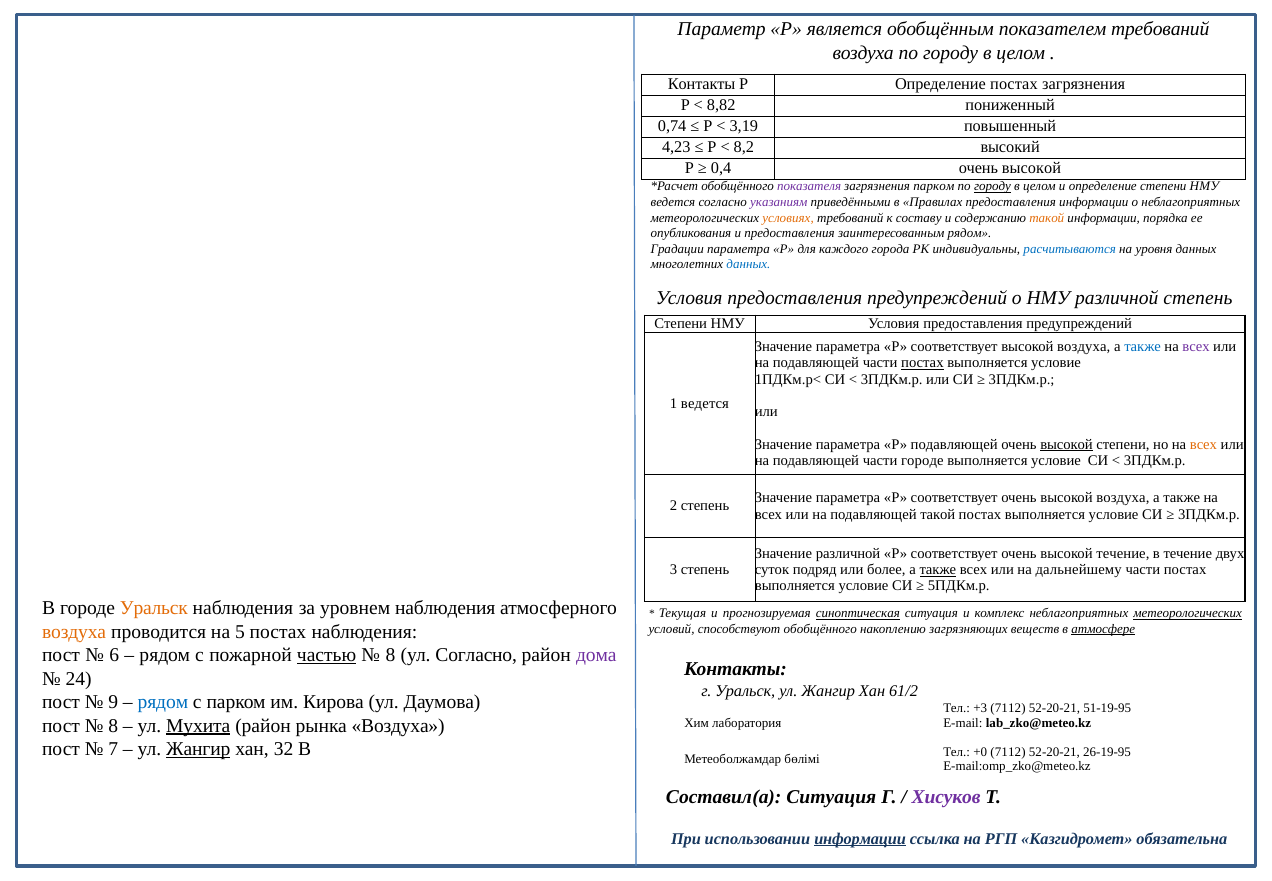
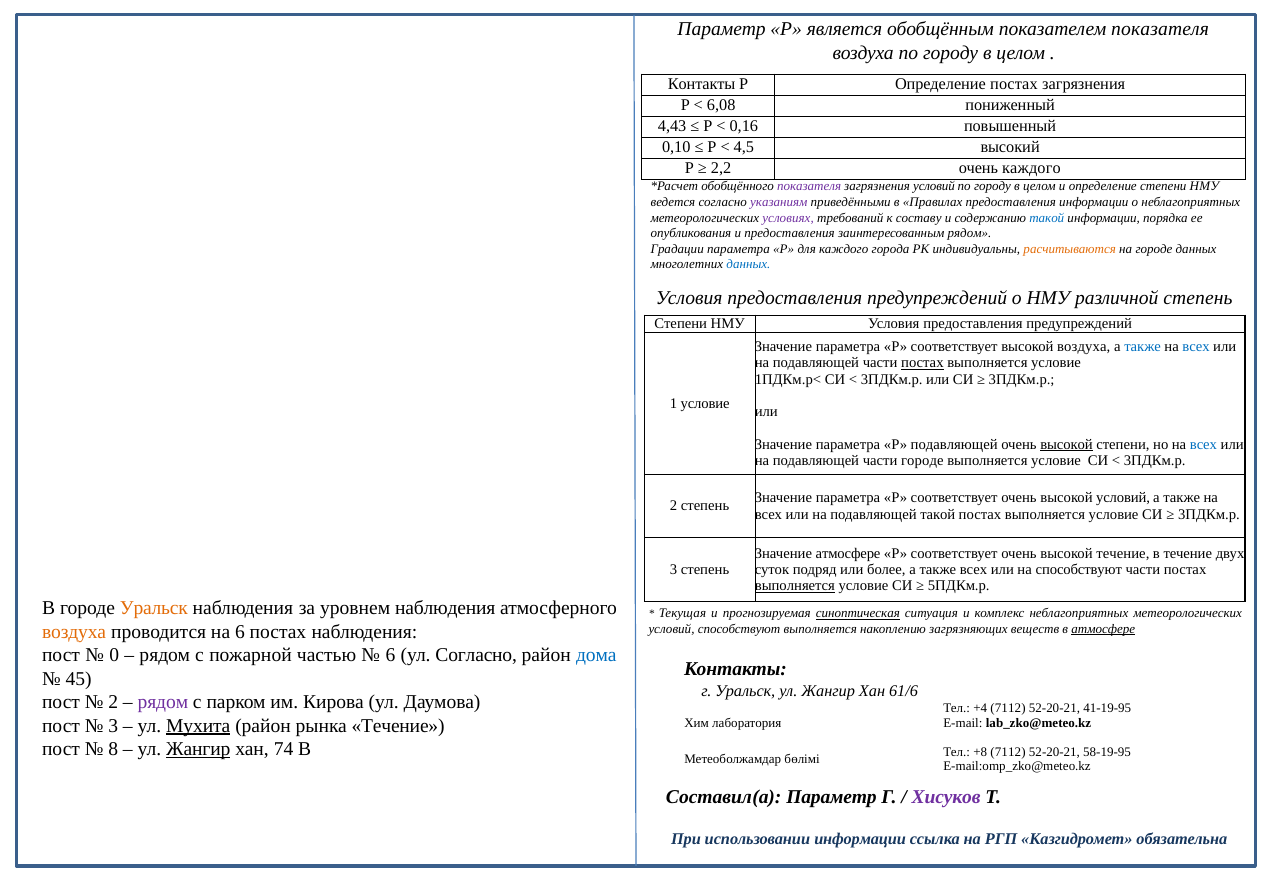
показателем требований: требований -> показателя (1160, 29)
8,82: 8,82 -> 6,08 (721, 105)
0,74: 0,74 -> 4,43 (672, 126)
3,19: 3,19 -> 0,16 (744, 126)
4,23: 4,23 -> 0,10 (676, 147)
8,2: 8,2 -> 4,5 (744, 147)
0,4: 0,4 -> 2,2 (721, 168)
высокой: высокой -> каждого (1031, 168)
загрязнения парком: парком -> условий (934, 186)
городу underline: present -> none (992, 186)
условиях colour: orange -> purple (788, 218)
такой colour: orange -> blue (1047, 218)
расчитываются colour: blue -> orange (1070, 249)
на уровня: уровня -> городе (1154, 249)
всех colour: purple -> blue (1196, 346)
1 ведется: ведется -> условие (705, 403)
всех colour: orange -> blue (1203, 444)
очень высокой воздуха: воздуха -> условий (1123, 498)
Значение различной: различной -> атмосфере (848, 553)
также underline: present -> none (938, 570)
на дальнейшему: дальнейшему -> способствуют (1079, 570)
выполняется underline: none -> present (795, 586)
метеорологических underline: present -> none (1188, 613)
на 5: 5 -> 6 (240, 631)
способствуют обобщённого: обобщённого -> выполняется (820, 629)
6: 6 -> 0 (114, 655)
частью underline: present -> none (327, 655)
8: 8 -> 6 (390, 655)
дома colour: purple -> blue (596, 655)
24: 24 -> 45 (79, 678)
61/2: 61/2 -> 61/6 (904, 691)
9: 9 -> 2 (113, 702)
рядом colour: blue -> purple (163, 702)
+3: +3 -> +4 (980, 708)
51-19-95: 51-19-95 -> 41-19-95 (1107, 708)
8: 8 -> 3 (113, 725)
рынка Воздуха: Воздуха -> Течение (398, 725)
7: 7 -> 8 (113, 749)
32: 32 -> 74 (284, 749)
+0: +0 -> +8 (980, 751)
26-19-95: 26-19-95 -> 58-19-95 (1107, 751)
Составил(а Ситуация: Ситуация -> Параметр (831, 797)
информации underline: present -> none (860, 839)
